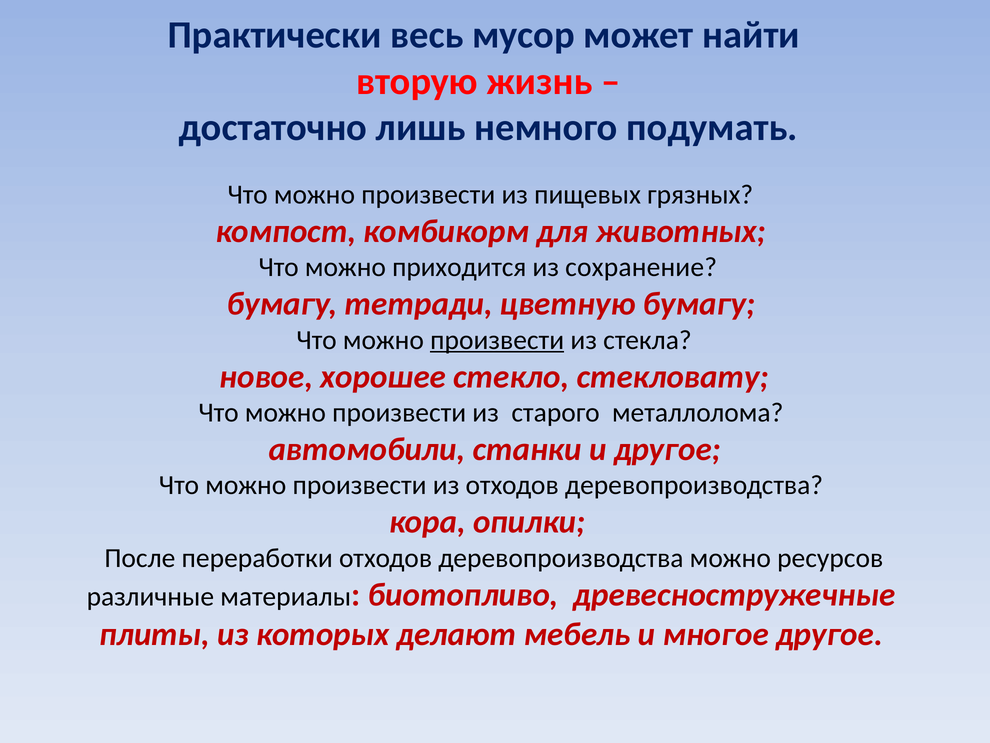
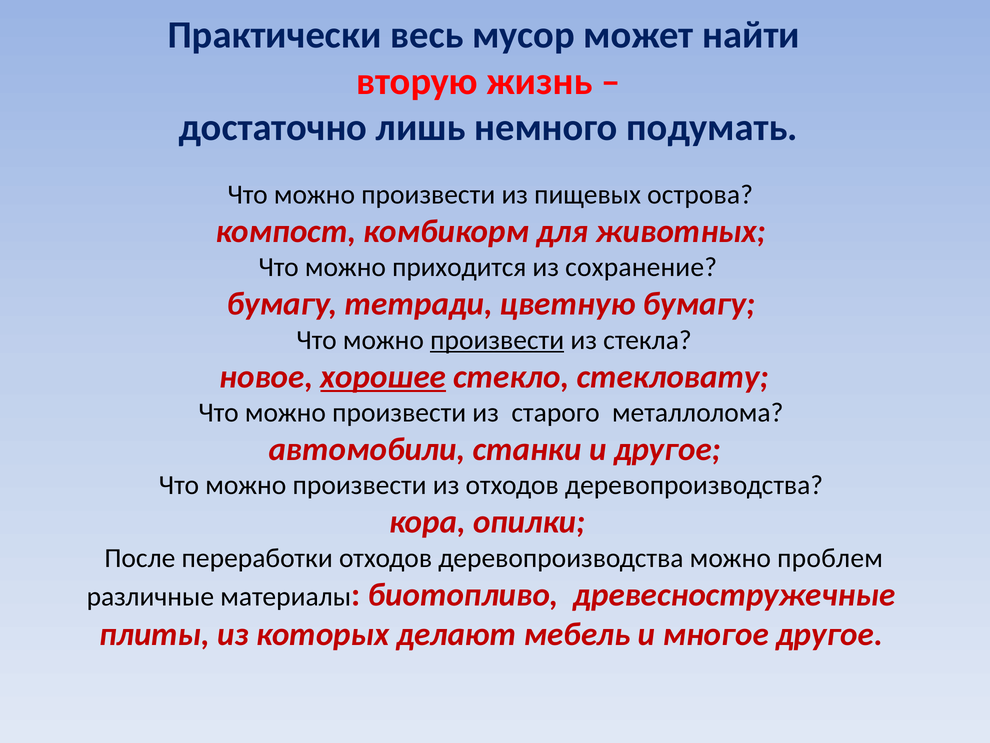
грязных: грязных -> острова (700, 194)
хорошее underline: none -> present (383, 376)
ресурсов: ресурсов -> проблем (830, 558)
